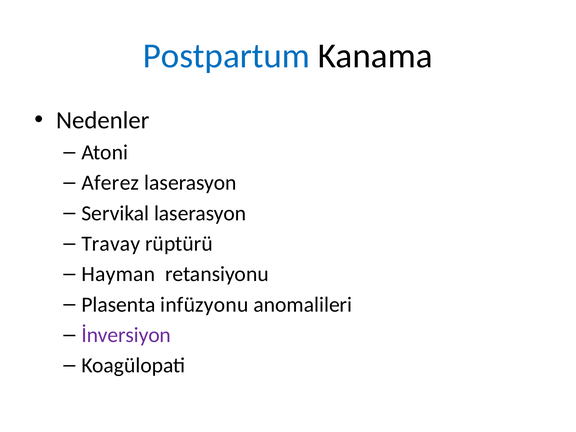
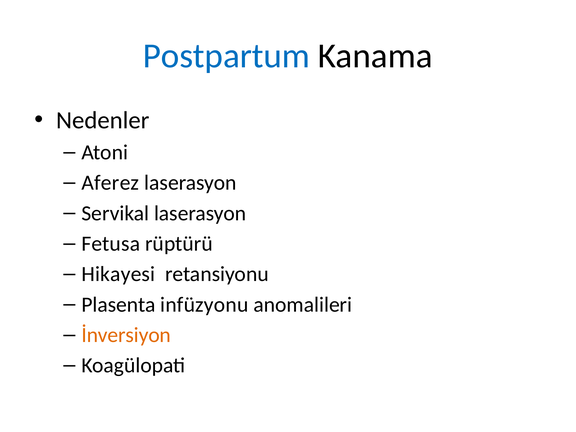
Travay: Travay -> Fetusa (111, 244)
Hayman: Hayman -> Hikayesi (118, 274)
İnversiyon colour: purple -> orange (126, 335)
